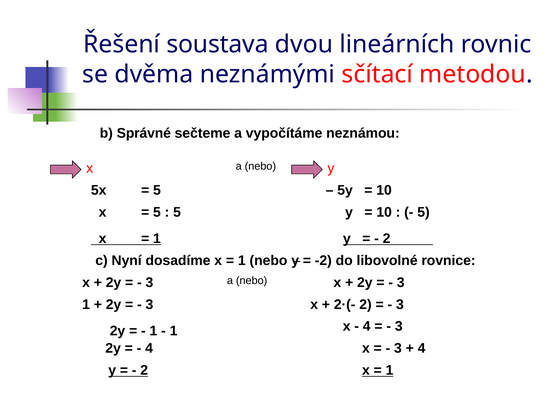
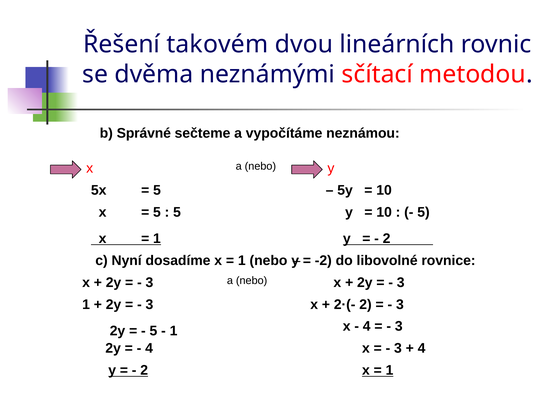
soustava: soustava -> takovém (217, 44)
1: 1 -> 5 (153, 331)
